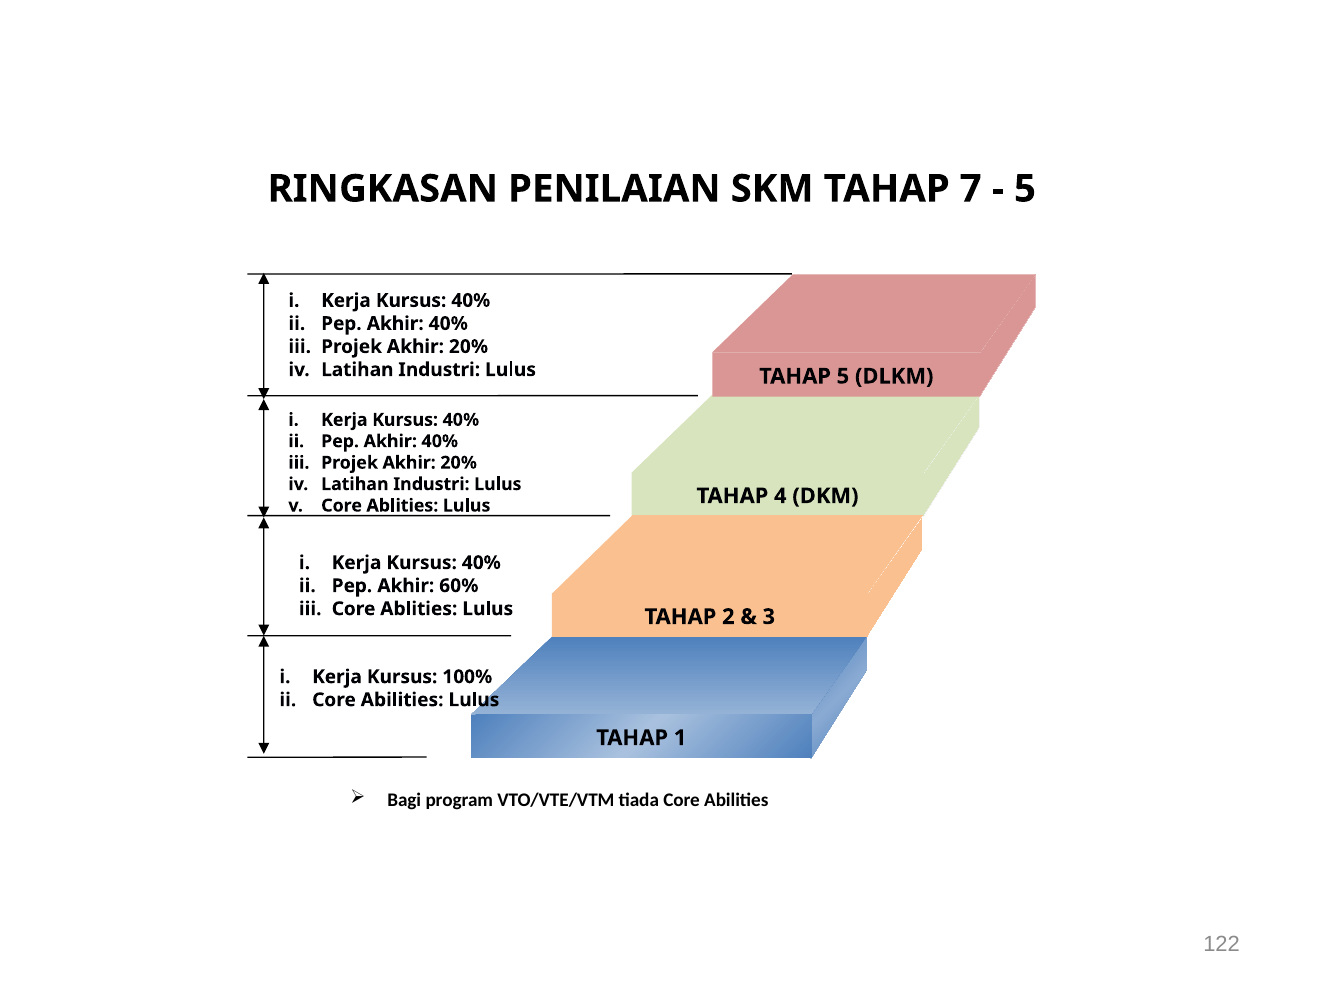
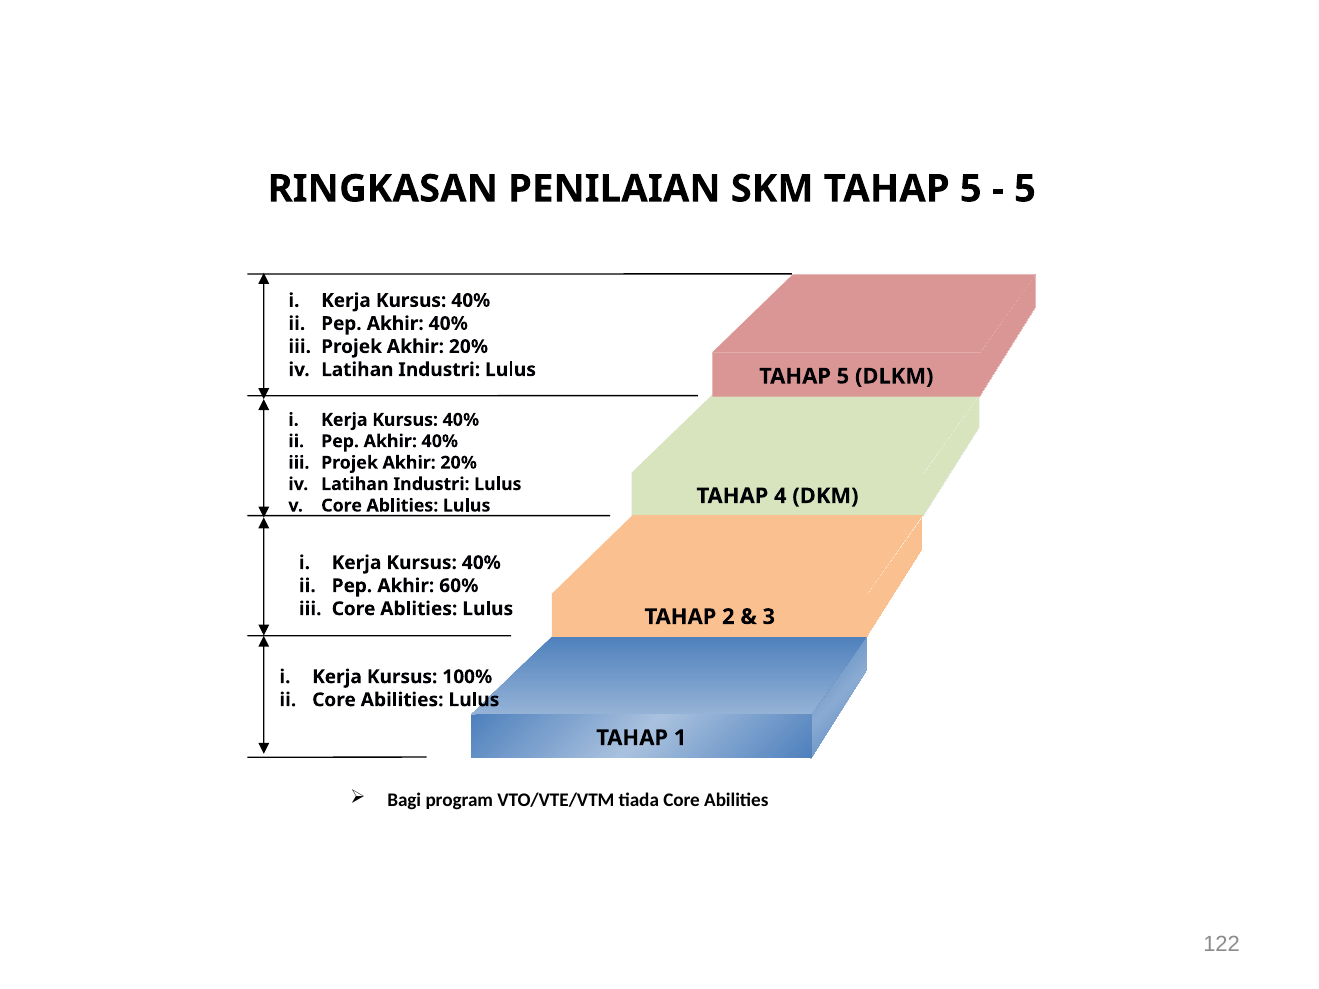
SKM TAHAP 7: 7 -> 5 (971, 189)
